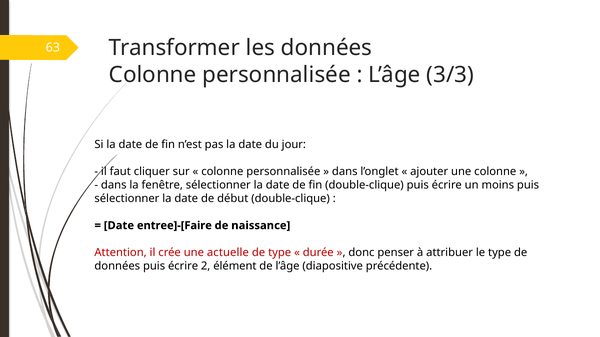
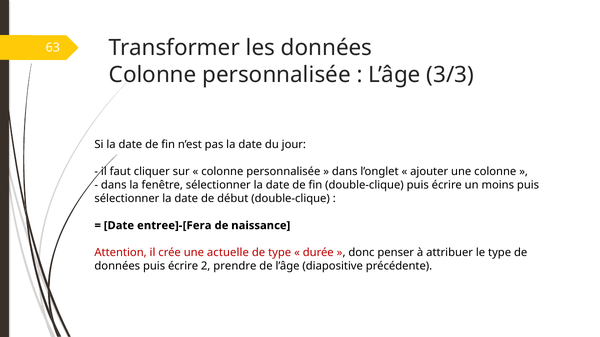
entree]-[Faire: entree]-[Faire -> entree]-[Fera (174, 226)
élément: élément -> prendre (235, 266)
